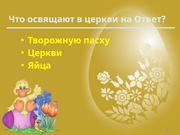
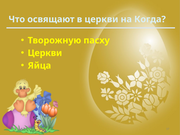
Ответ: Ответ -> Когда (150, 19)
